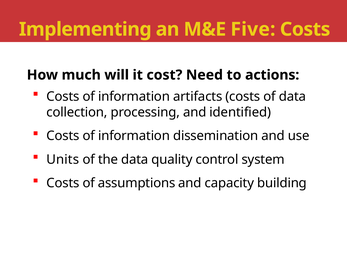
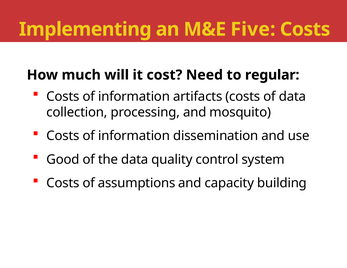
actions: actions -> regular (272, 75)
identified: identified -> mosquito (240, 112)
Units: Units -> Good (63, 160)
